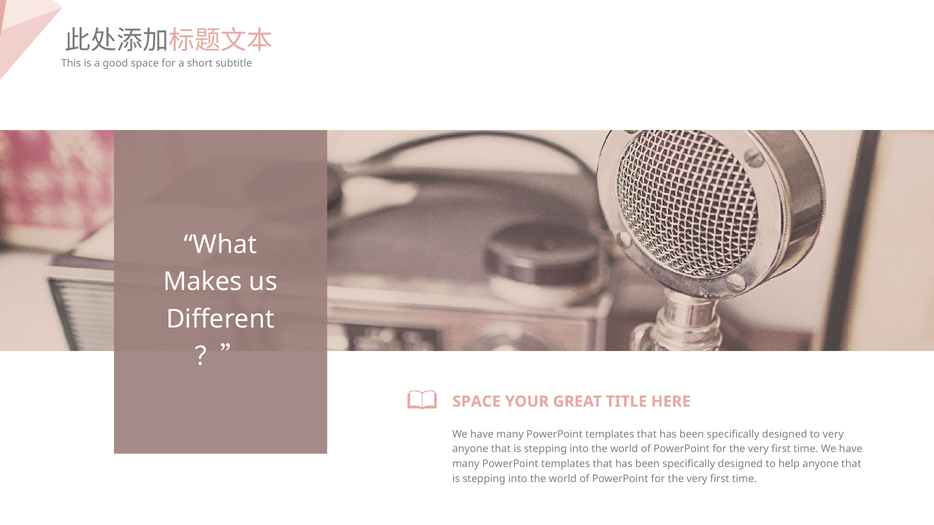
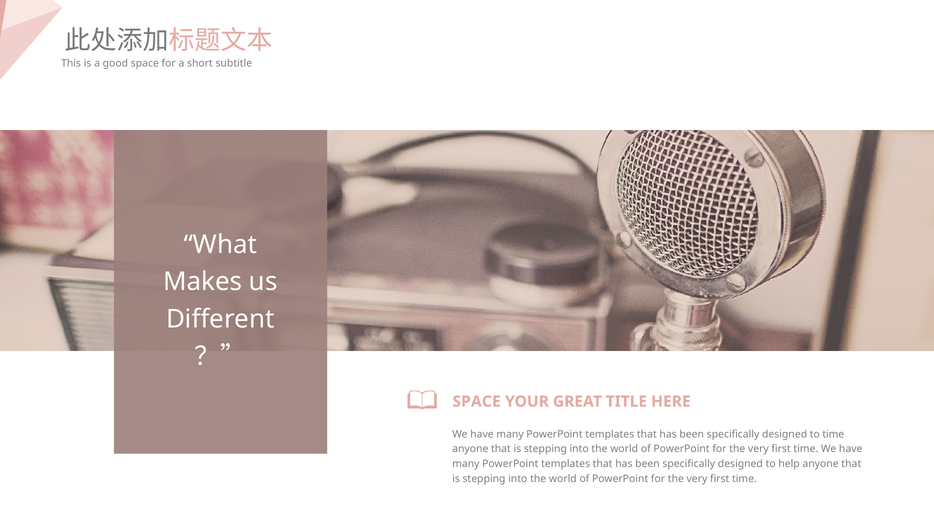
to very: very -> time (833, 434)
